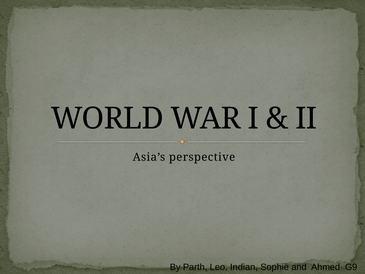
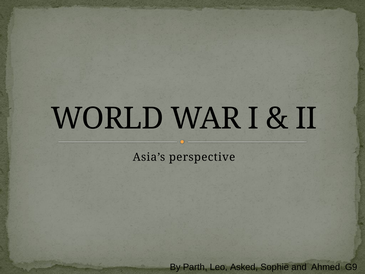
Indian: Indian -> Asked (244, 267)
